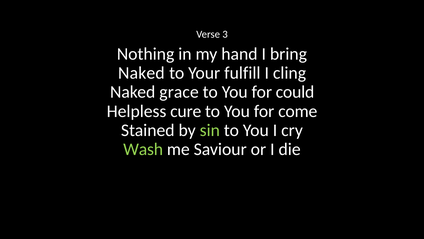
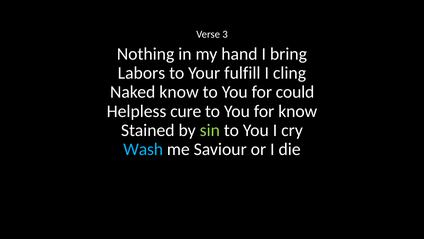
Naked: Naked -> Labors (141, 73)
Naked grace: grace -> know (179, 92)
for come: come -> know (298, 111)
Wash colour: light green -> light blue (143, 149)
